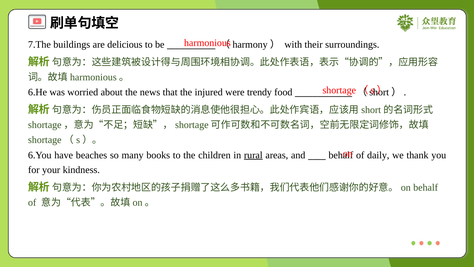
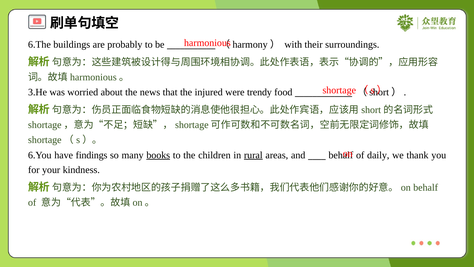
7.The: 7.The -> 6.The (39, 44)
delicious: delicious -> probably (125, 44)
6.He: 6.He -> 3.He (38, 92)
beaches: beaches -> findings (92, 155)
books underline: none -> present (158, 155)
